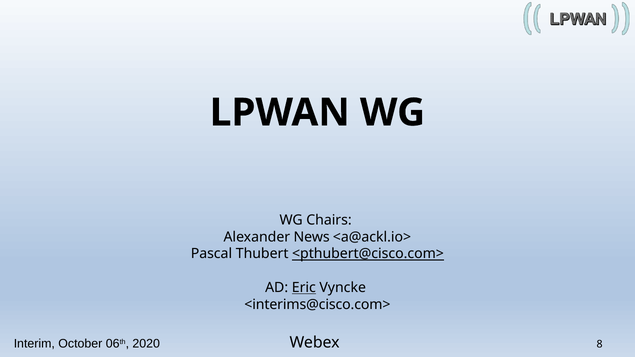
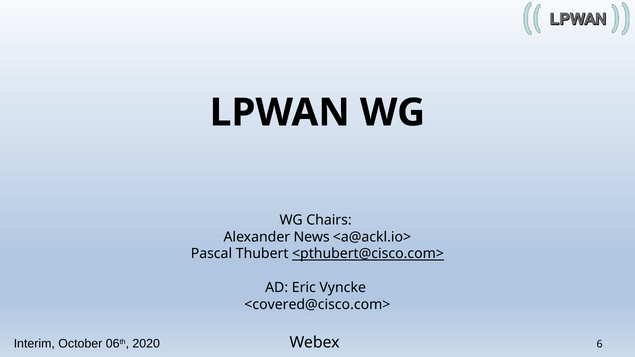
Eric underline: present -> none (304, 288)
<interims@cisco.com>: <interims@cisco.com> -> <covered@cisco.com> (317, 305)
8: 8 -> 6 (600, 344)
